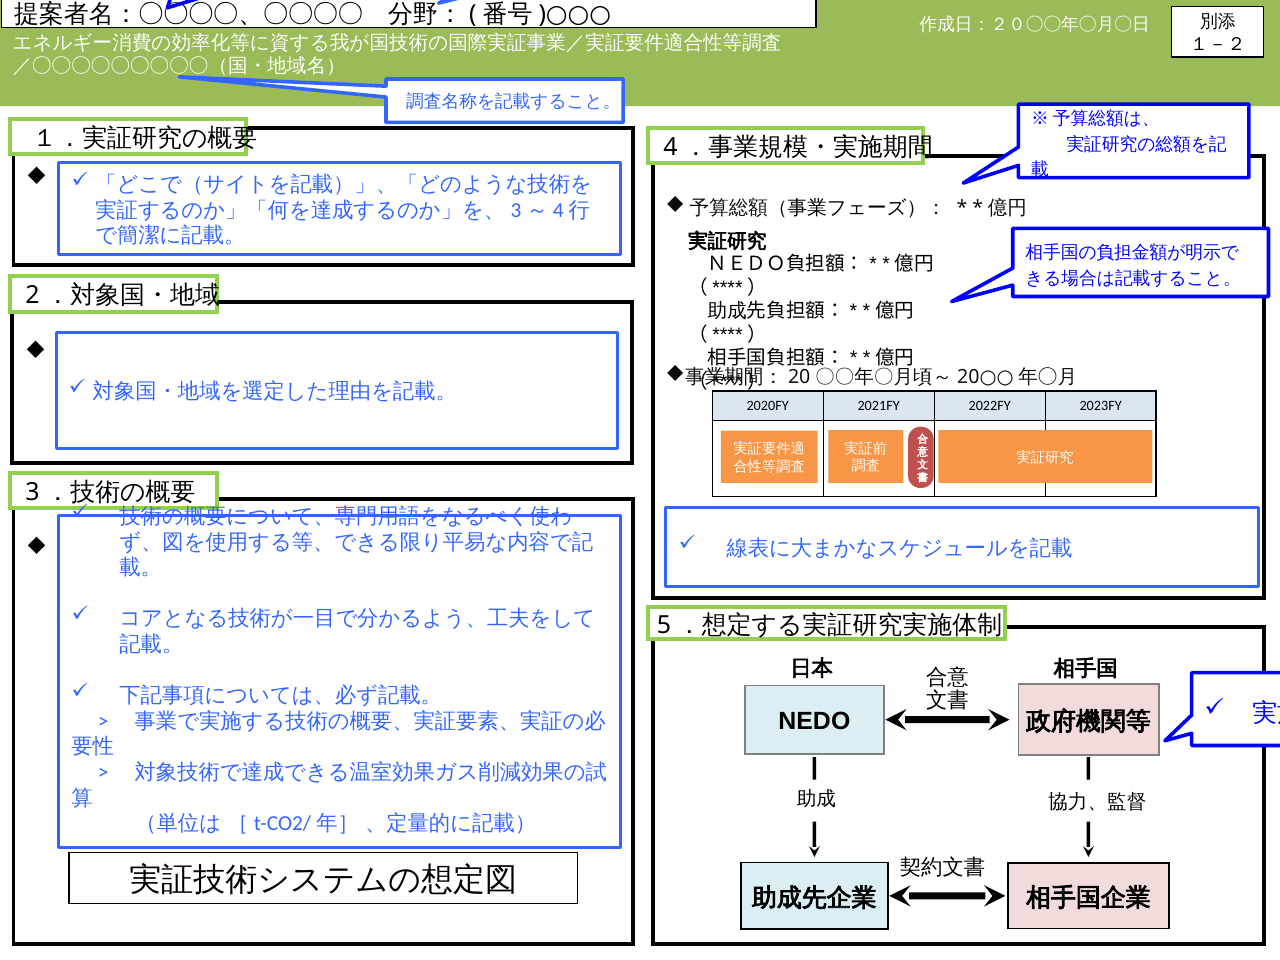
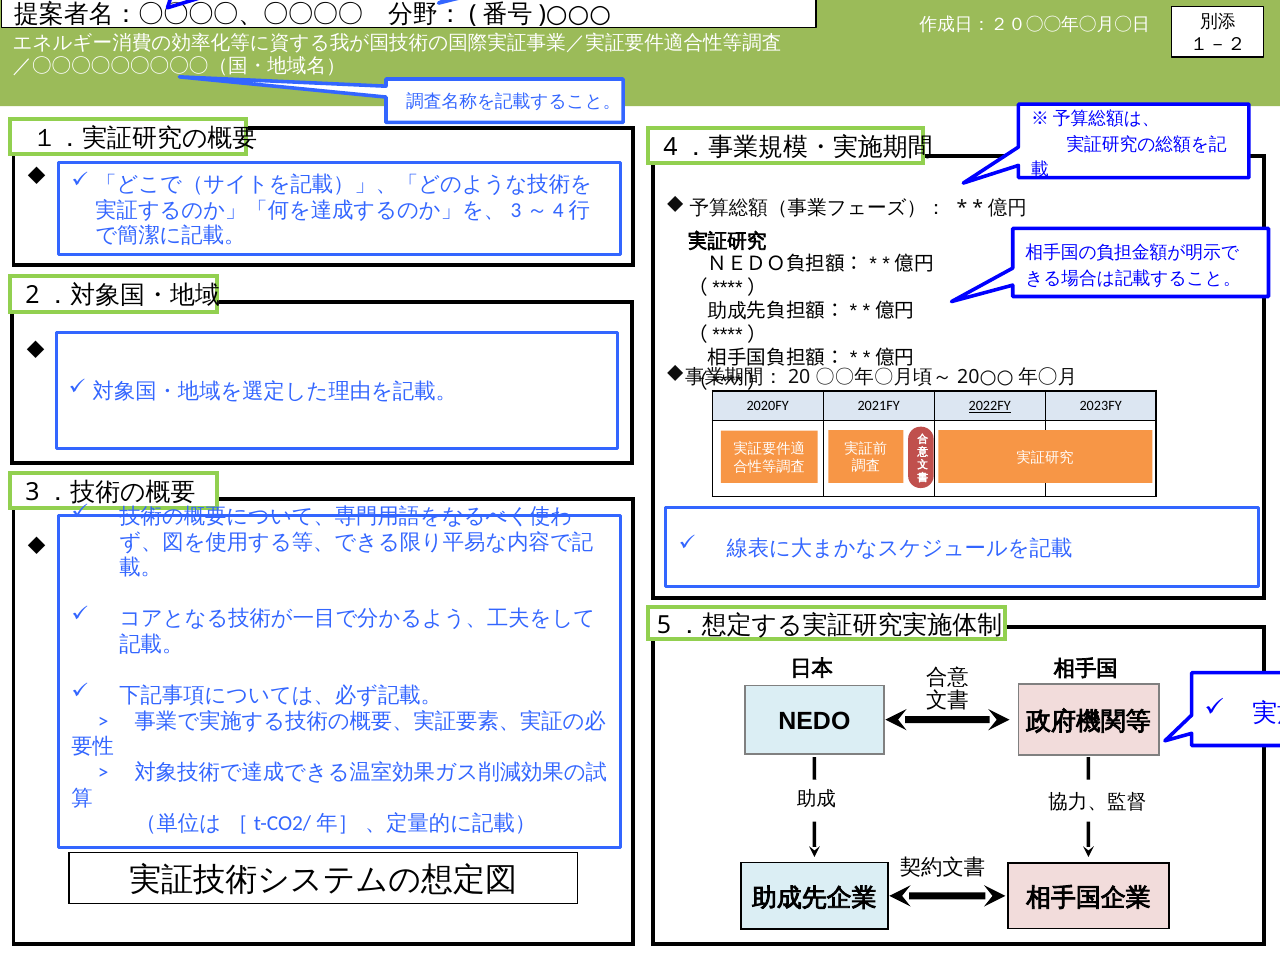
2022FY underline: none -> present (990, 406)
